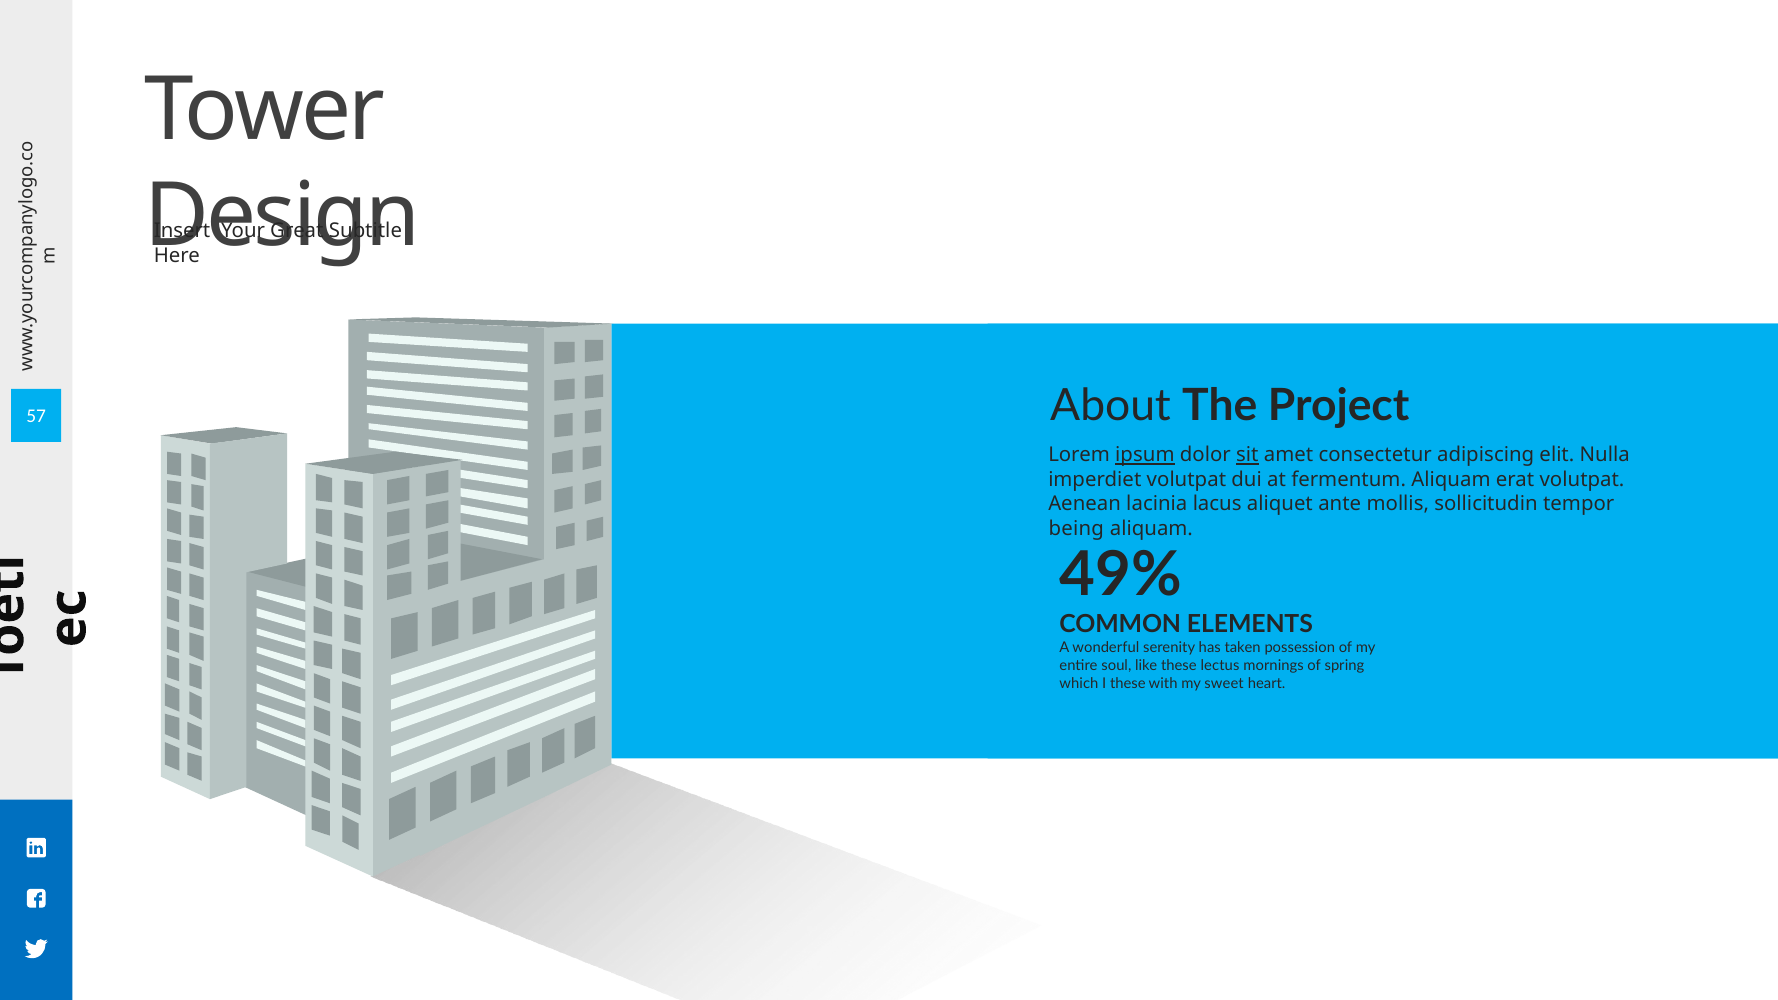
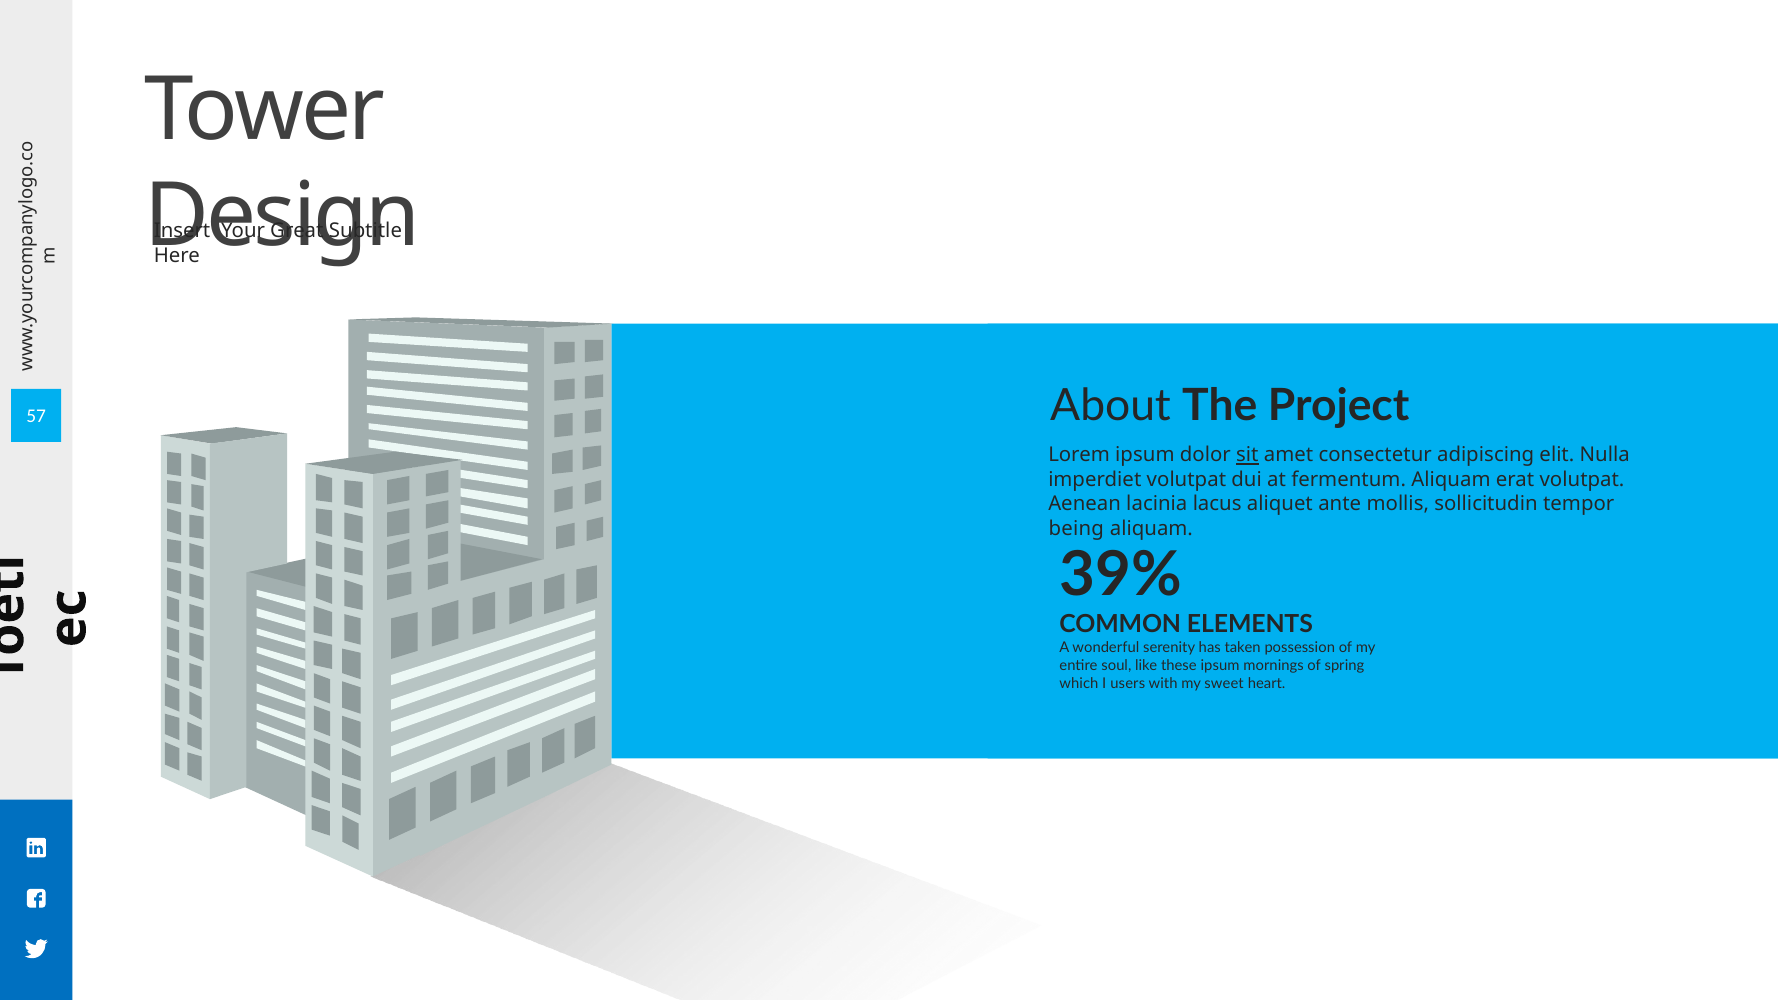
ipsum underline: present -> none (1145, 455)
49%: 49% -> 39% (1121, 576)
these lectus: lectus -> ipsum (1220, 666)
I these: these -> users (1128, 684)
